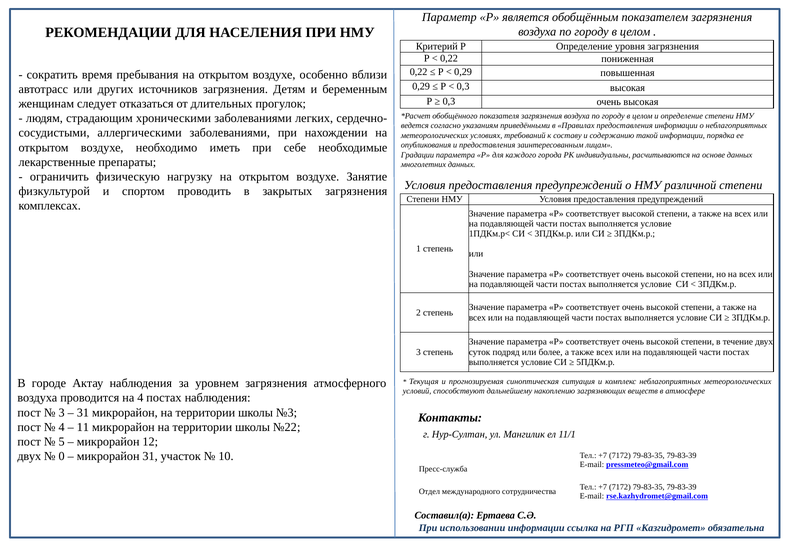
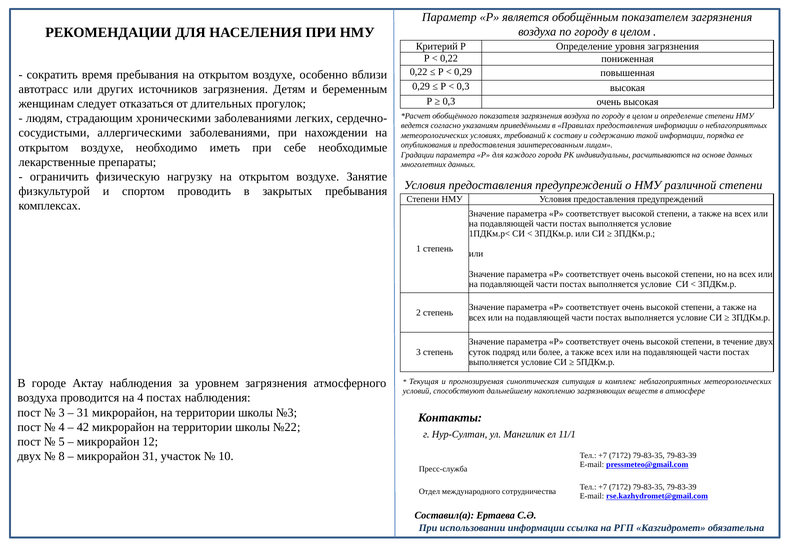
закрытых загрязнения: загрязнения -> пребывания (356, 191)
11: 11 -> 42 (83, 427)
0: 0 -> 8 (62, 456)
